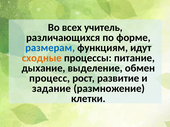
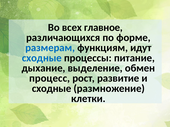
учитель: учитель -> главное (103, 28)
сходные colour: orange -> blue (42, 58)
задание: задание -> сходные (52, 89)
